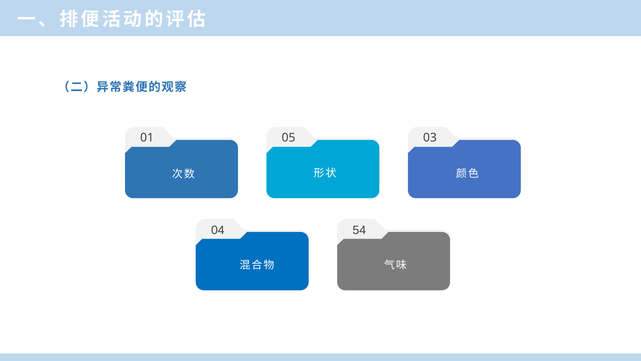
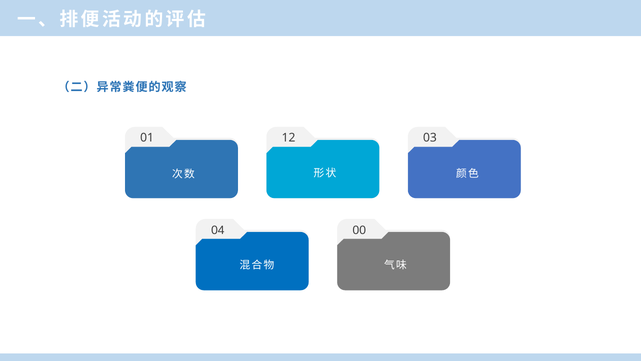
05: 05 -> 12 (289, 138)
54: 54 -> 00 (359, 230)
